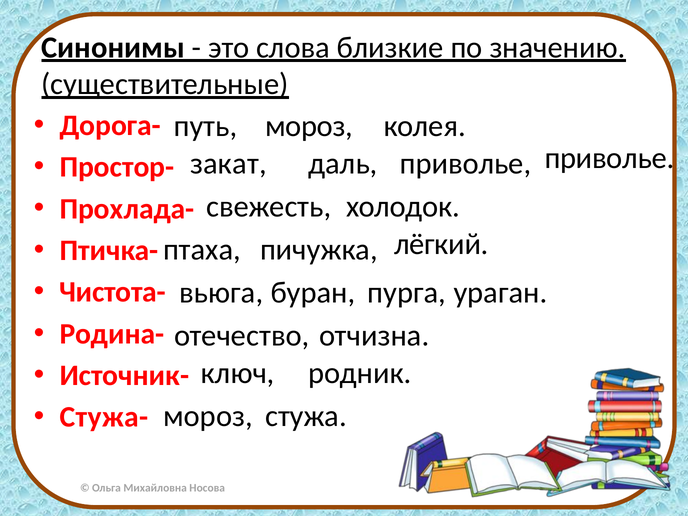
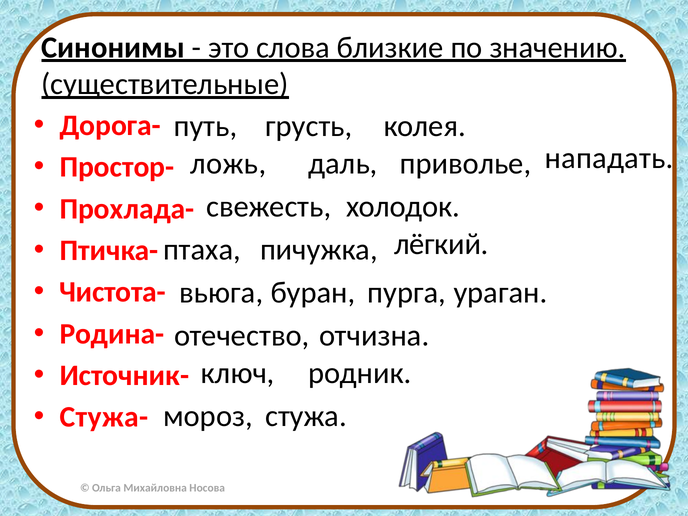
путь мороз: мороз -> грусть (309, 126)
закат: закат -> ложь (228, 164)
приволье приволье: приволье -> нападать (609, 158)
